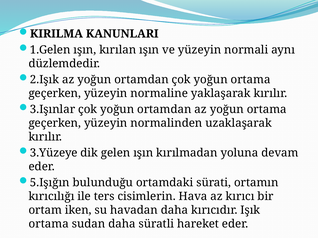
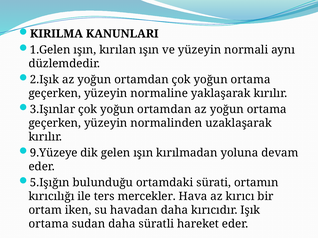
3.Yüzeye: 3.Yüzeye -> 9.Yüzeye (54, 153)
cisimlerin: cisimlerin -> mercekler (147, 197)
